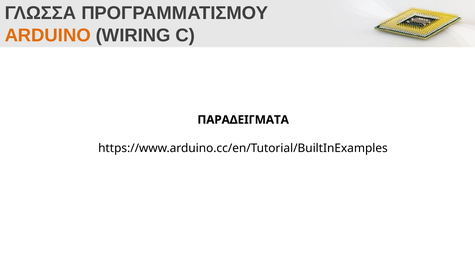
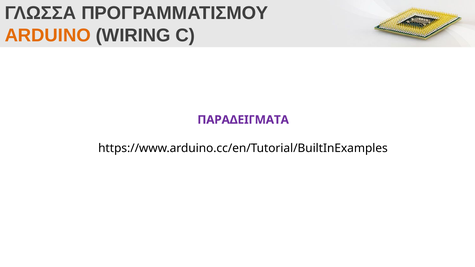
ΠΑΡΑΔΕΙΓΜΑΤΑ colour: black -> purple (243, 120)
